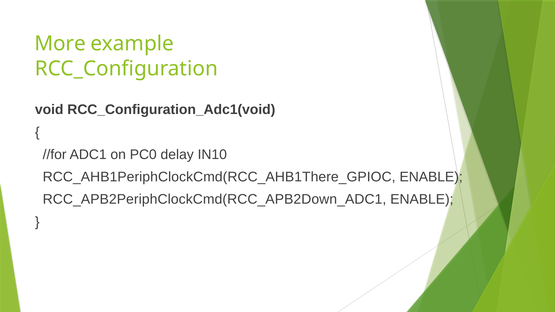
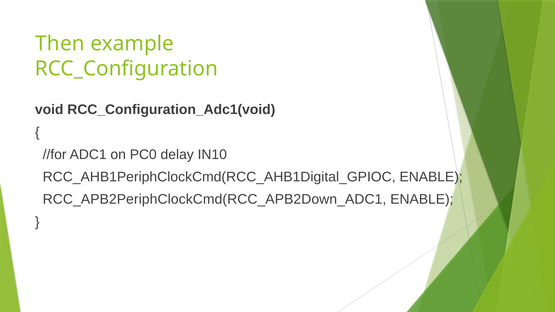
More: More -> Then (60, 44)
RCC_AHB1PeriphClockCmd(RCC_AHB1There_GPIOC: RCC_AHB1PeriphClockCmd(RCC_AHB1There_GPIOC -> RCC_AHB1PeriphClockCmd(RCC_AHB1Digital_GPIOC (219, 177)
